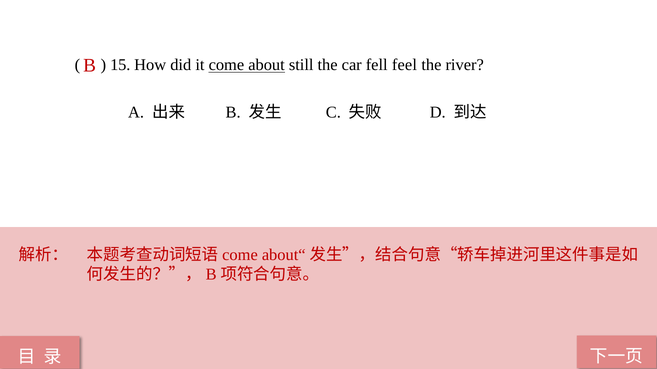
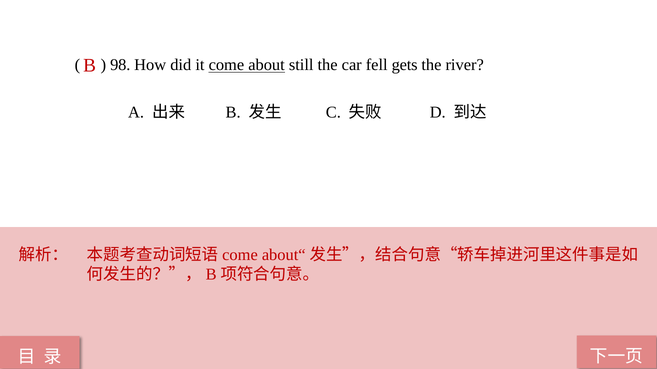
15: 15 -> 98 (120, 65)
feel: feel -> gets (405, 65)
